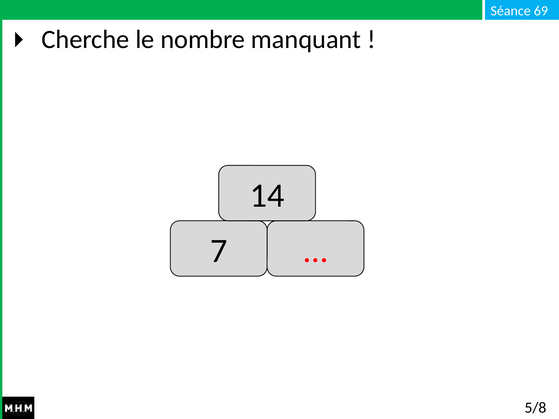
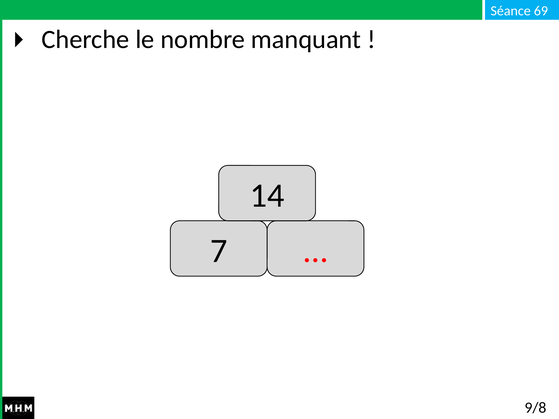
5/8: 5/8 -> 9/8 (535, 408)
